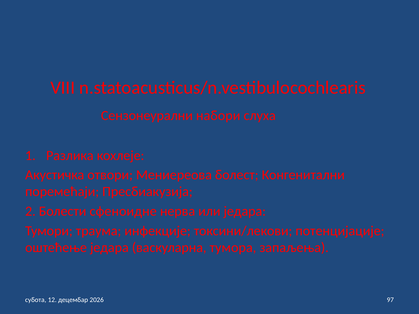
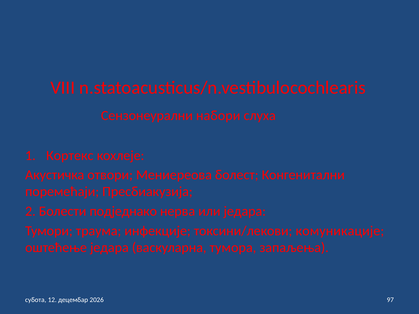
Разлика: Разлика -> Кортекс (70, 156)
сфеноидне: сфеноидне -> подједнако (123, 211)
потенцијације: потенцијације -> комуникације (340, 231)
